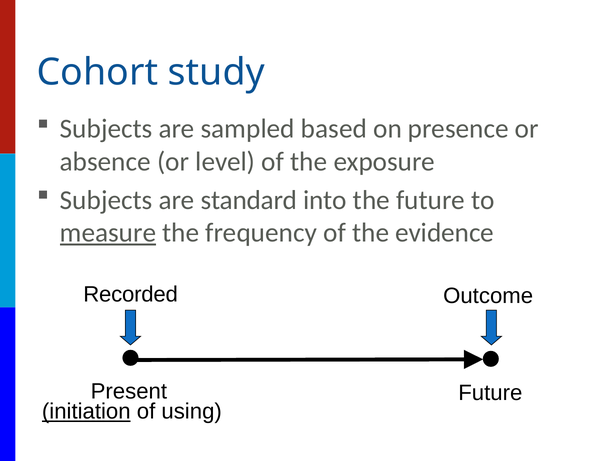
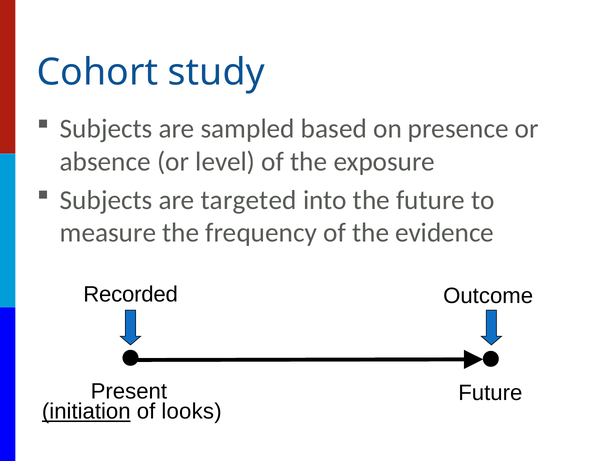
standard: standard -> targeted (249, 200)
measure underline: present -> none (108, 233)
using: using -> looks (192, 411)
